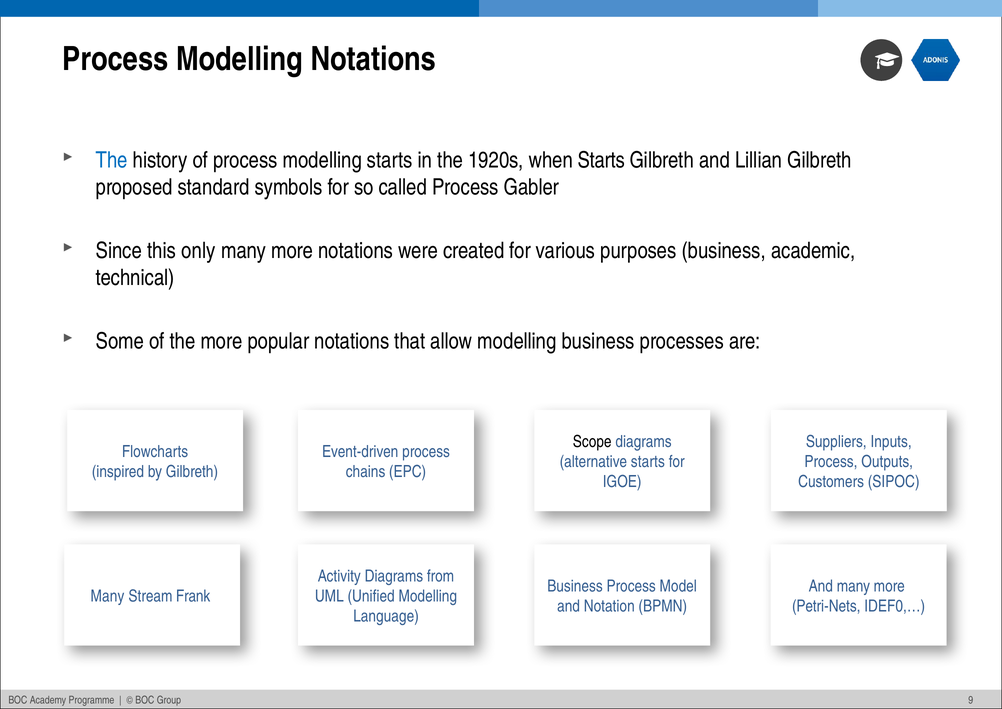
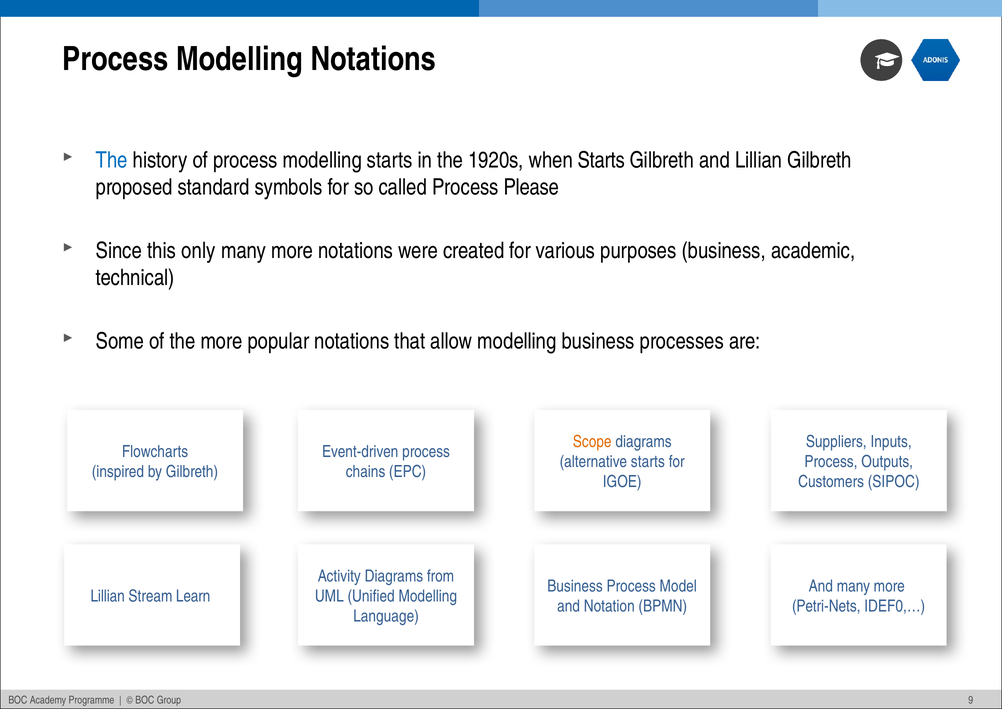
Gabler: Gabler -> Please (531, 187)
Scope colour: black -> orange (592, 441)
Many: Many -> Lillian (108, 596)
Frank: Frank -> Learn (193, 596)
